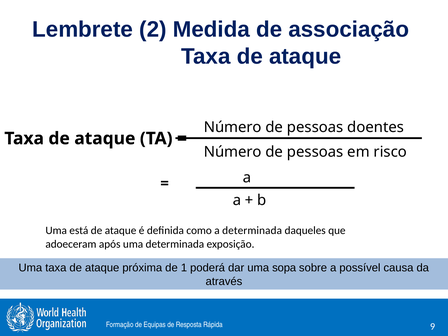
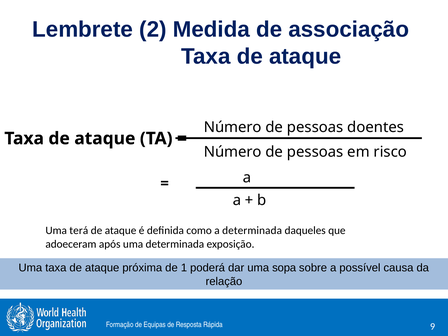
está: está -> terá (79, 231)
através: através -> relação (224, 281)
